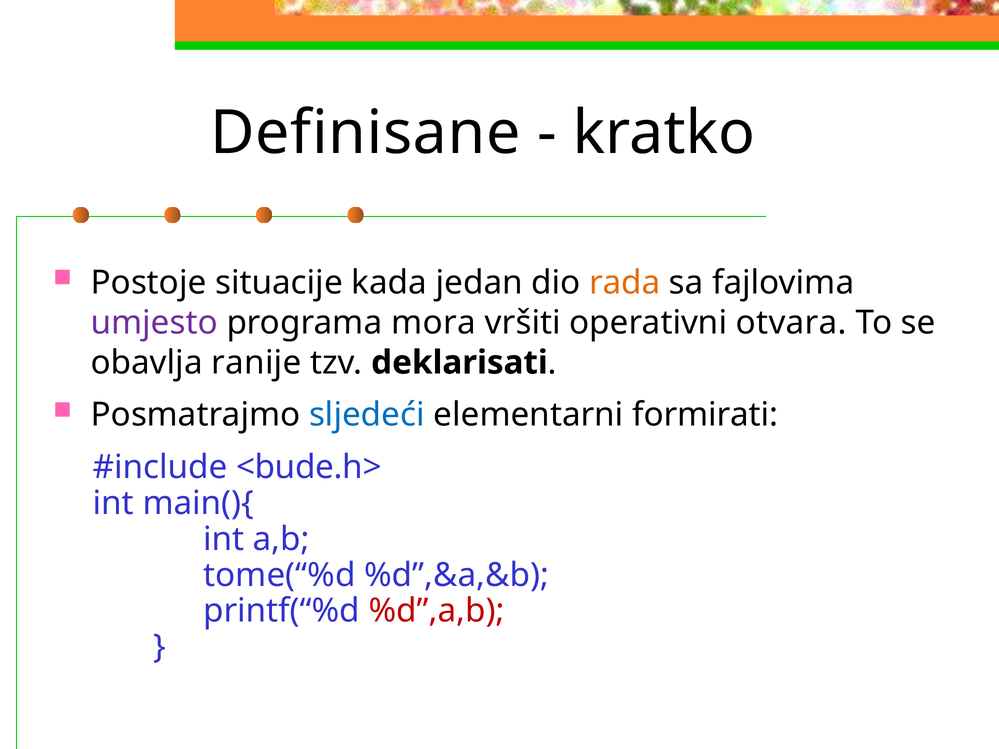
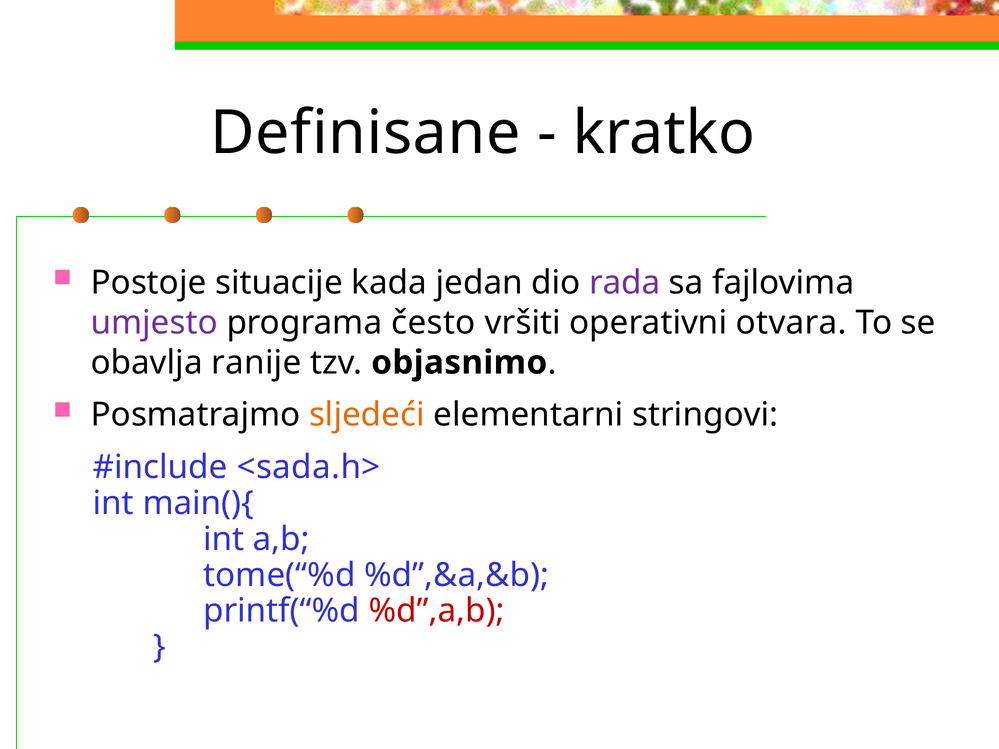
rada colour: orange -> purple (625, 283)
mora: mora -> često (433, 323)
deklarisati: deklarisati -> objasnimo (459, 363)
sljedeći colour: blue -> orange (367, 415)
formirati: formirati -> stringovi (705, 415)
<bude.h>: <bude.h> -> <sada.h> (309, 467)
